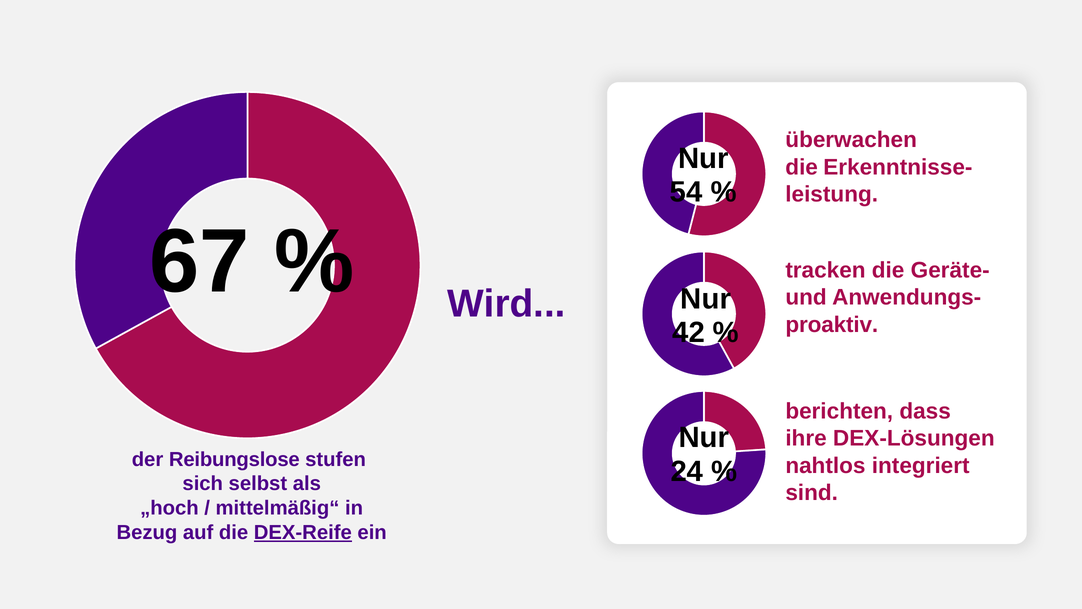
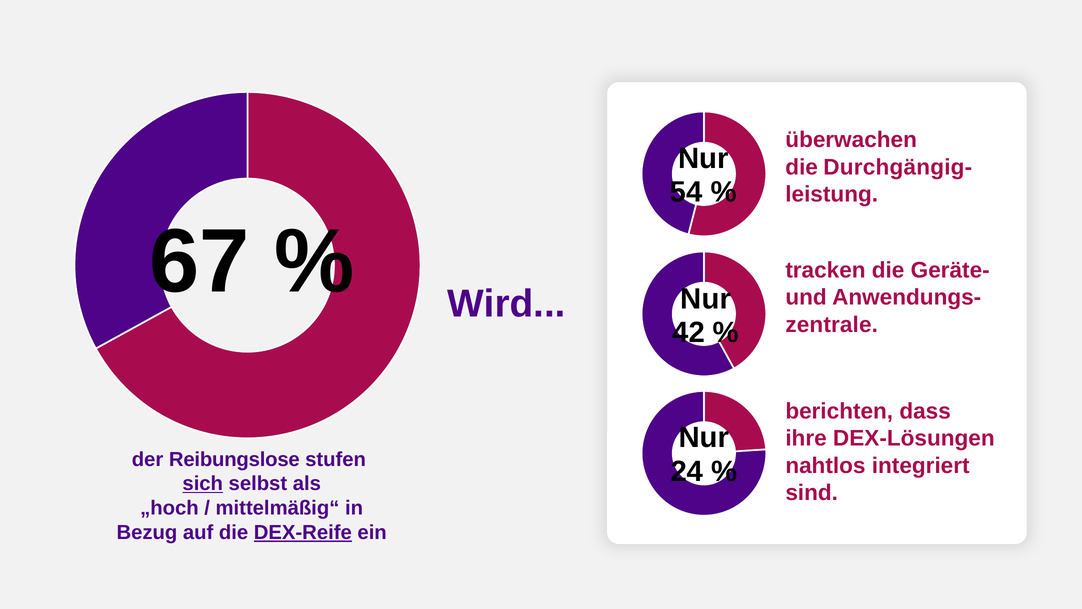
Erkenntnisse-: Erkenntnisse- -> Durchgängig- (898, 167)
proaktiv: proaktiv -> zentrale (832, 324)
sich underline: none -> present (203, 483)
